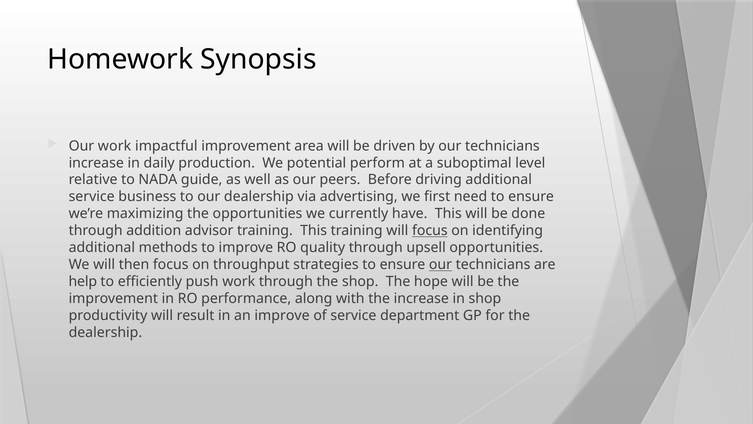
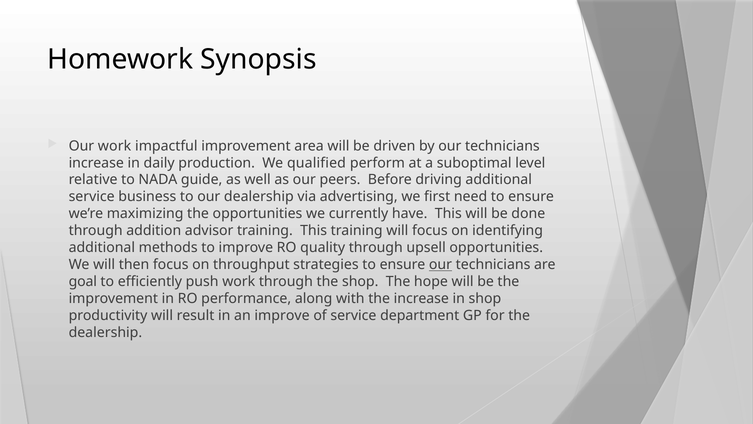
potential: potential -> qualified (316, 163)
focus underline: present -> none (430, 230)
help: help -> goal (83, 281)
